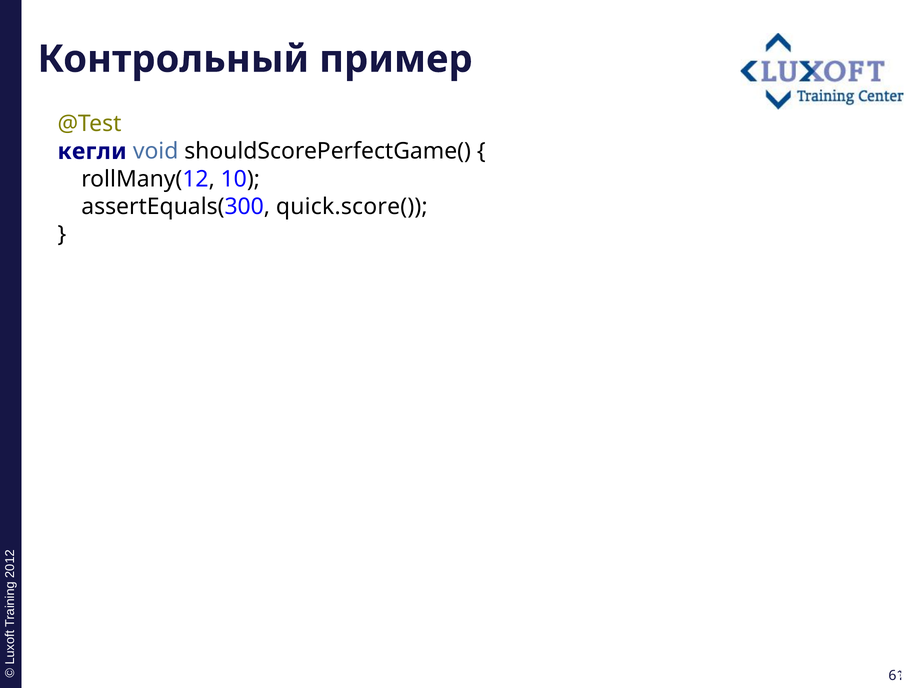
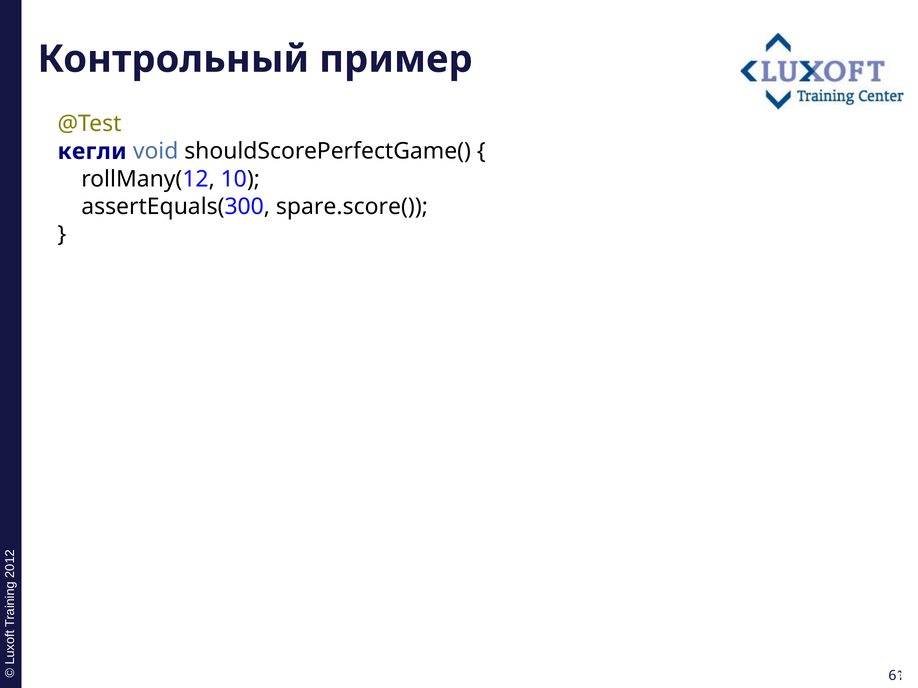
quick.score(: quick.score( -> spare.score( (352, 207)
